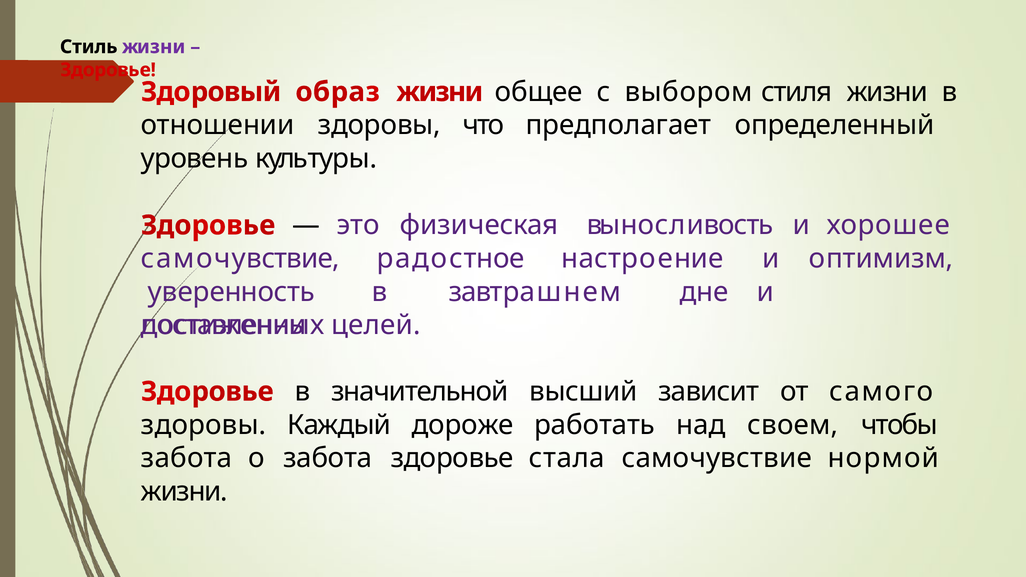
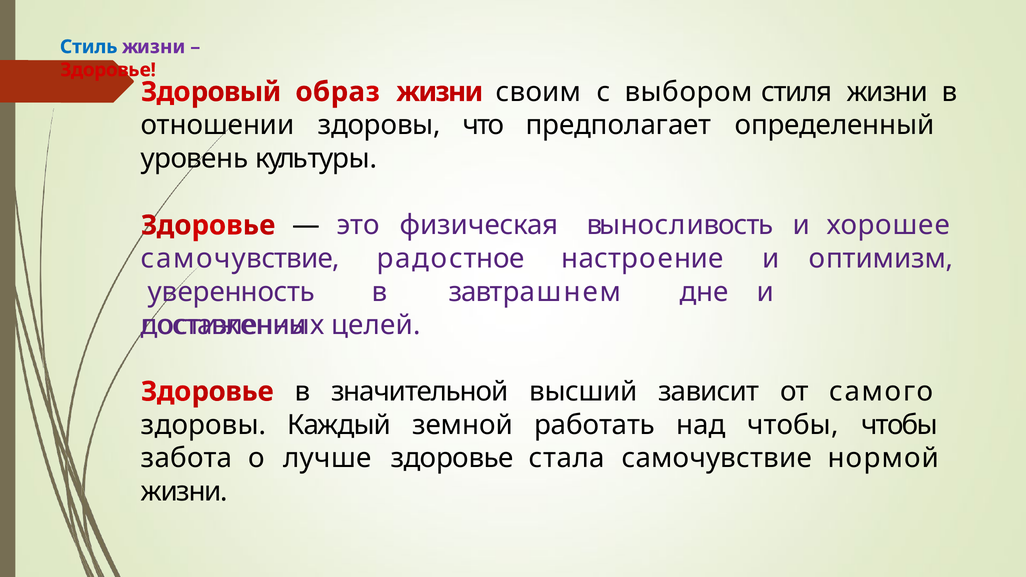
Стиль colour: black -> blue (89, 47)
общее: общее -> своим (538, 92)
дороже: дороже -> земной (463, 425)
над своем: своем -> чтобы (793, 425)
о забота: забота -> лучше (327, 458)
